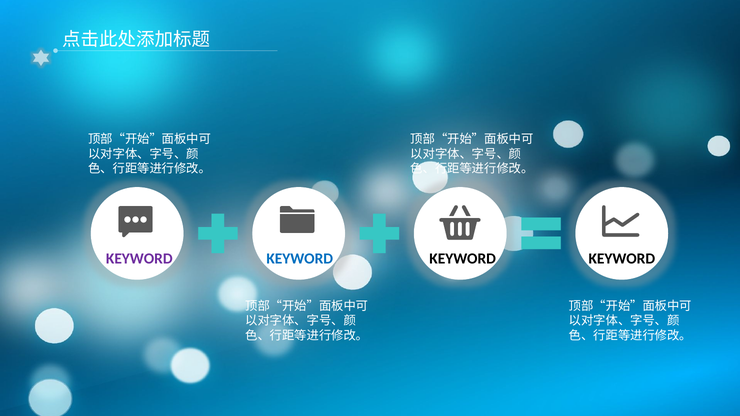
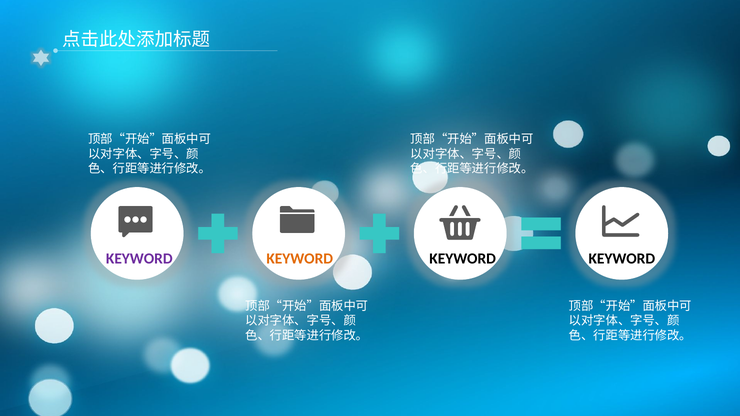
KEYWORD colour: blue -> orange (300, 259)
